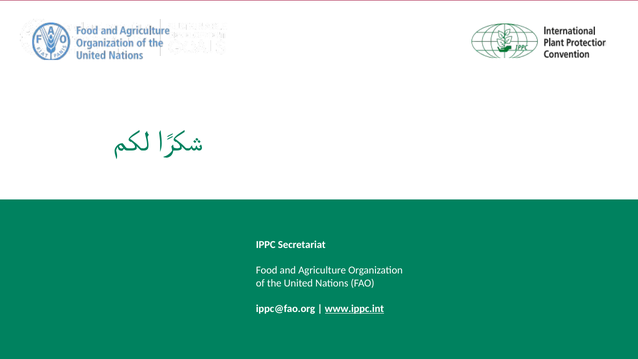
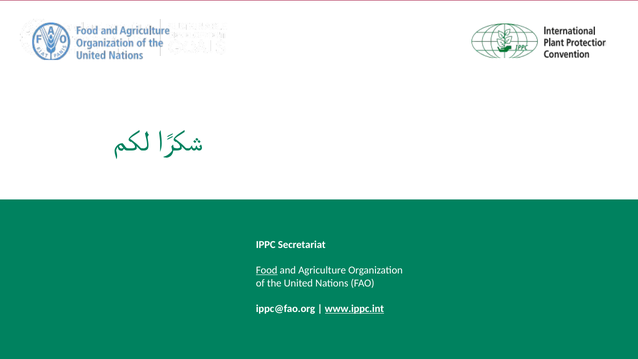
Food underline: none -> present (267, 270)
